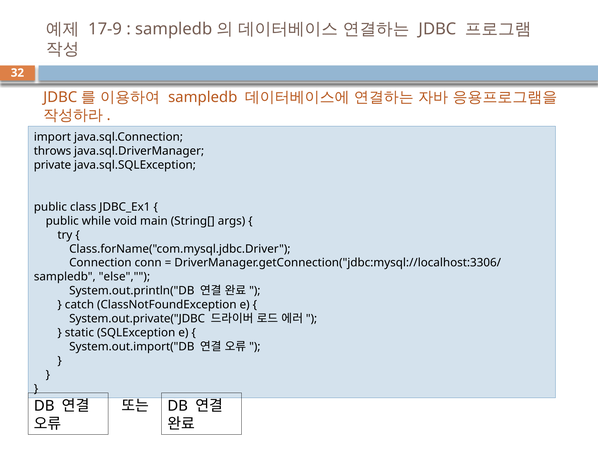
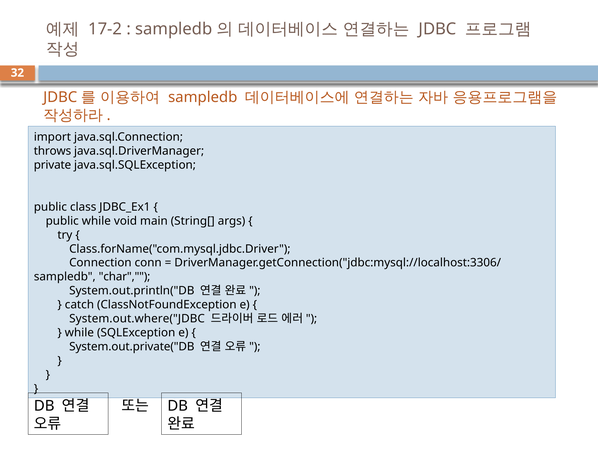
17-9: 17-9 -> 17-2 (105, 29)
else: else -> char (125, 276)
System.out.private("JDBC: System.out.private("JDBC -> System.out.where("JDBC (137, 318)
static: static -> while (79, 332)
System.out.import("DB: System.out.import("DB -> System.out.private("DB (132, 346)
